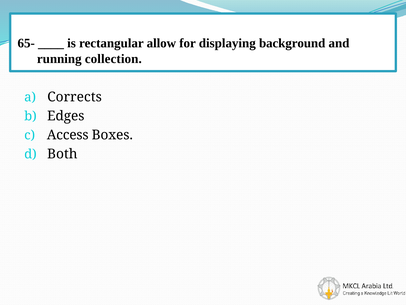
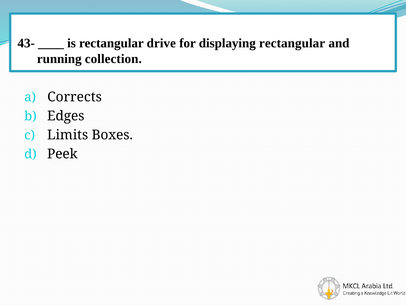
65-: 65- -> 43- (26, 43)
allow: allow -> drive (161, 43)
displaying background: background -> rectangular (292, 43)
Access: Access -> Limits (68, 135)
Both: Both -> Peek (62, 154)
